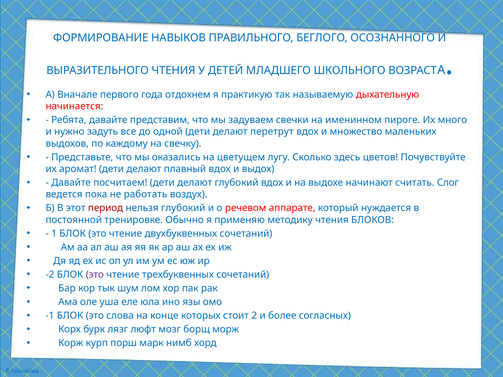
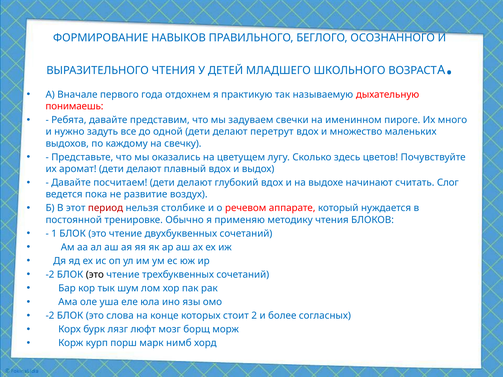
начинается: начинается -> понимаешь (74, 106)
работать: работать -> развитие (146, 194)
нельзя глубокий: глубокий -> столбике (183, 208)
это colour: purple -> black (95, 275)
-1: -1 -> -2 (50, 316)
